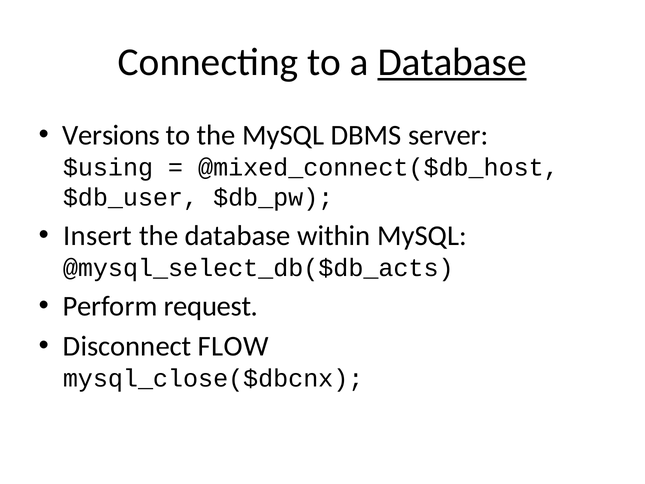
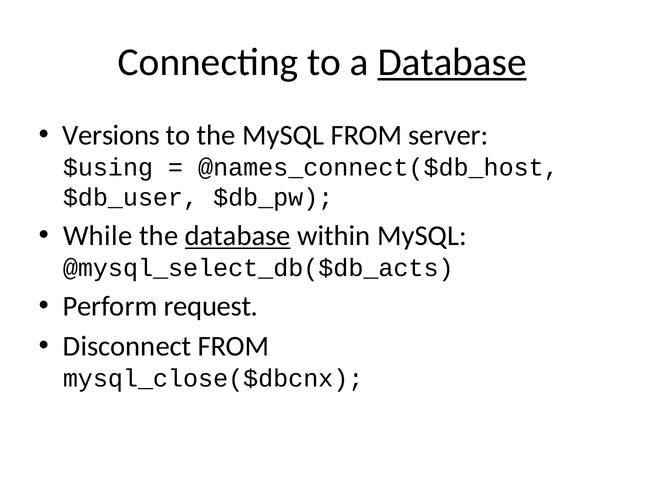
MySQL DBMS: DBMS -> FROM (366, 135)
@mixed_connect($db_host: @mixed_connect($db_host -> @names_connect($db_host (378, 167)
Insert: Insert -> While (98, 236)
database underline: none -> present (238, 236)
Disconnect FLOW: FLOW -> FROM (234, 346)
